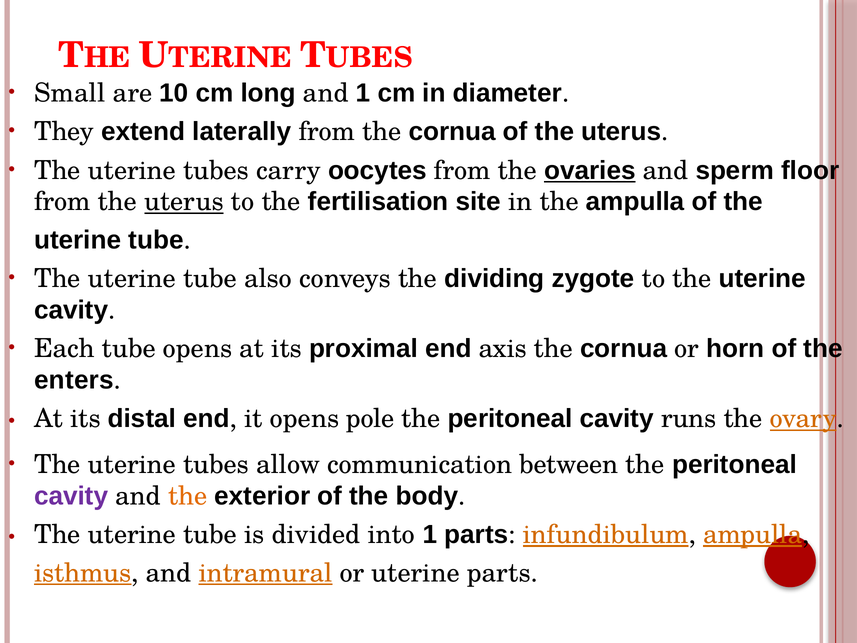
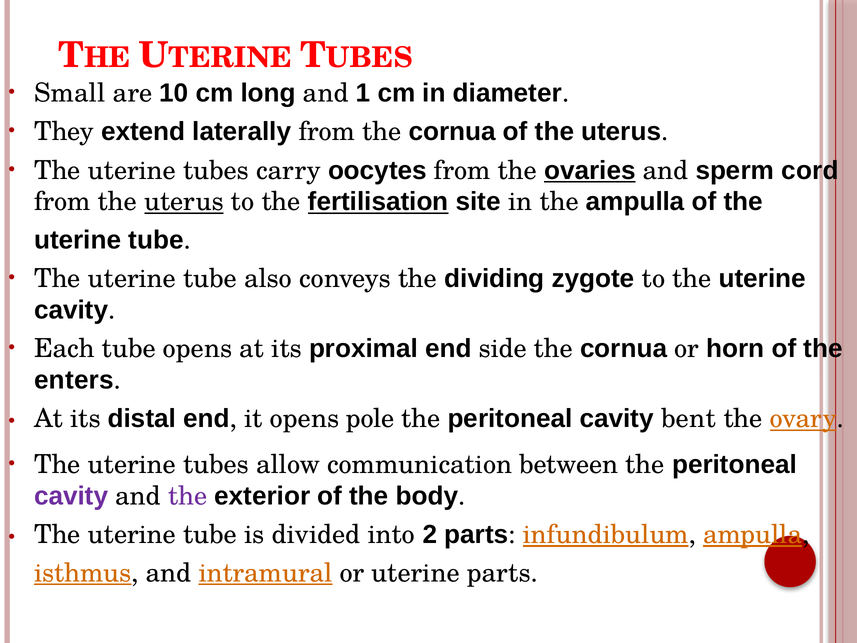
floor: floor -> cord (810, 170)
fertilisation underline: none -> present (378, 202)
axis: axis -> side (503, 349)
runs: runs -> bent (688, 419)
the colour: orange -> purple (188, 496)
into 1: 1 -> 2 (430, 534)
